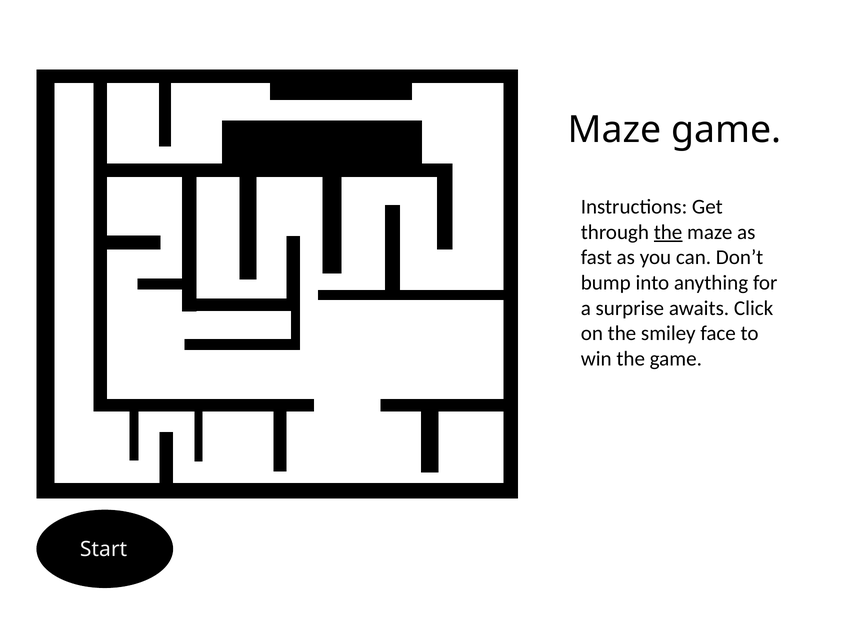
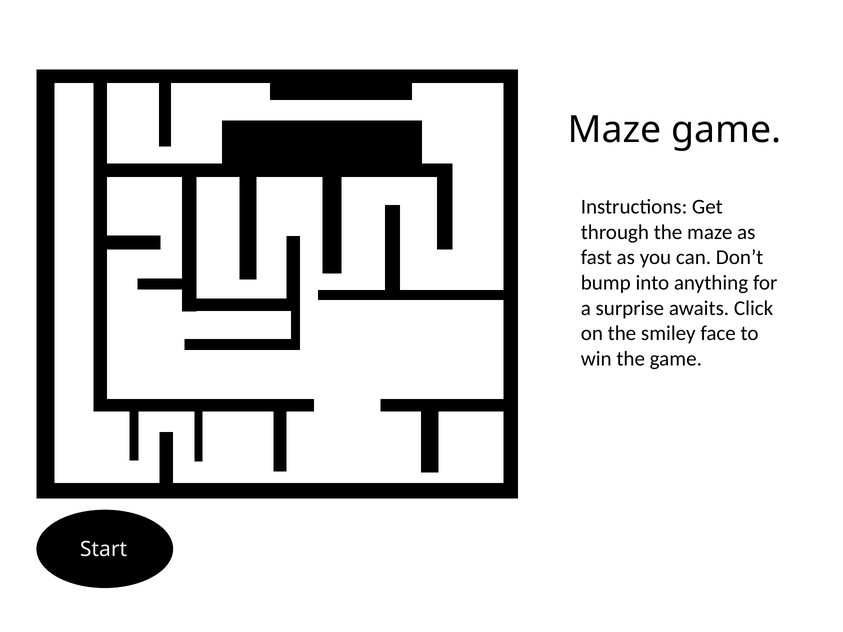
the underline: present -> none (668, 232)
